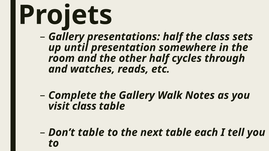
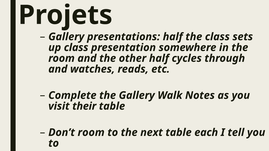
up until: until -> class (76, 48)
visit class: class -> their (84, 106)
Don’t table: table -> room (91, 133)
